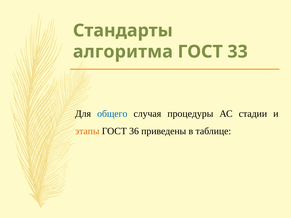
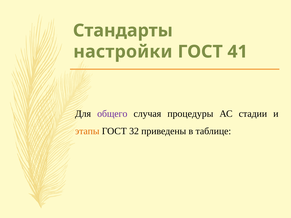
алгоритма: алгоритма -> настройки (123, 52)
33: 33 -> 41 (238, 52)
общего colour: blue -> purple (112, 114)
36: 36 -> 32 (134, 131)
